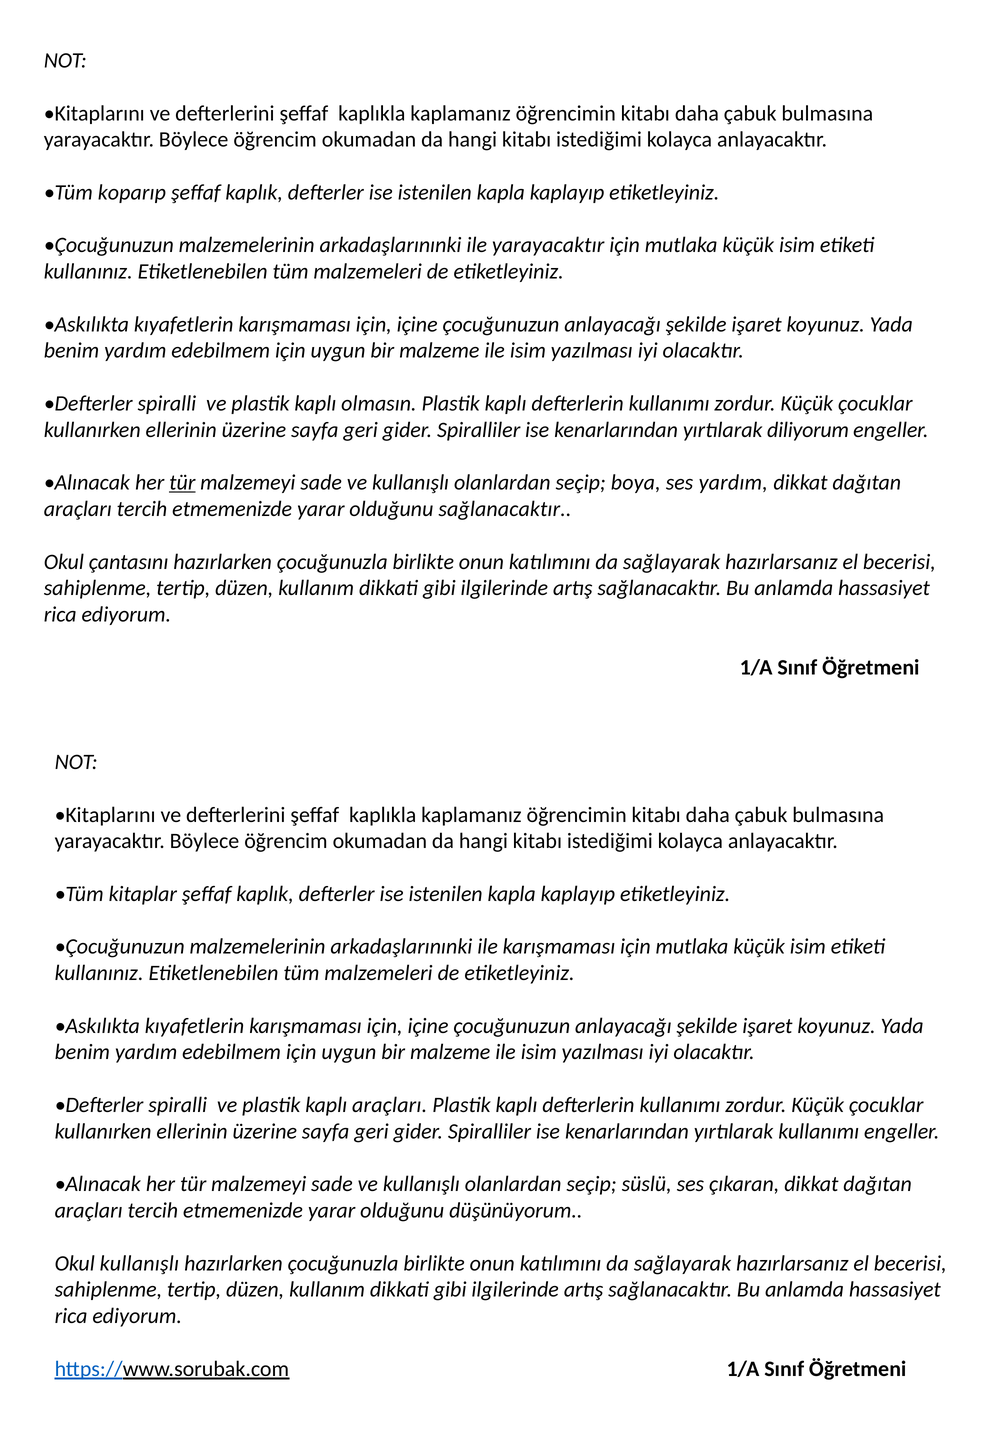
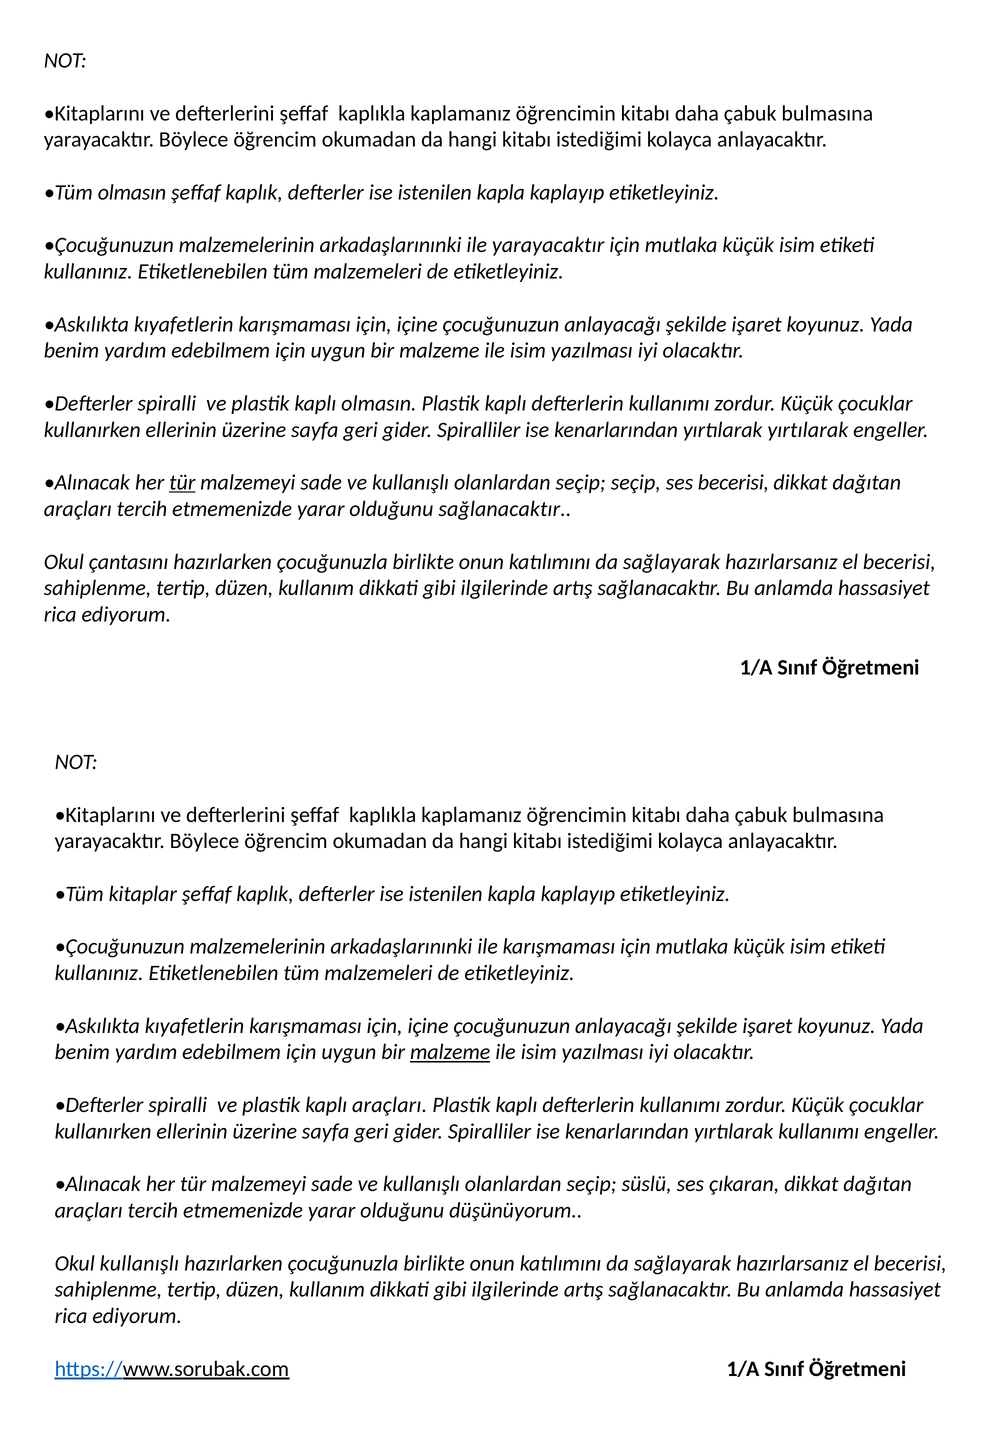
Tüm koparıp: koparıp -> olmasın (132, 192)
yırtılarak diliyorum: diliyorum -> yırtılarak (808, 430)
seçip boya: boya -> seçip (636, 482)
ses yardım: yardım -> becerisi (733, 482)
malzeme underline: none -> present (450, 1052)
